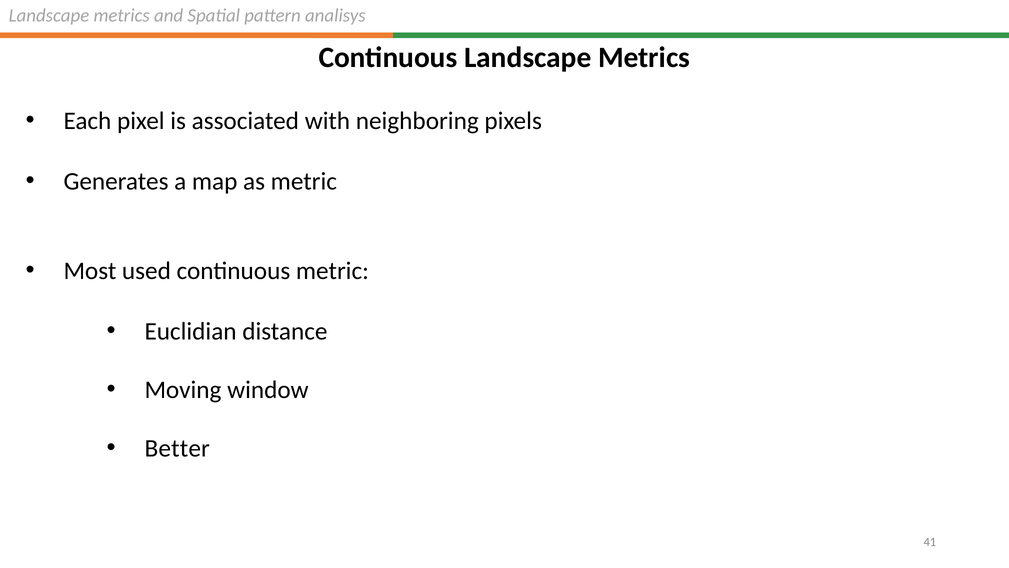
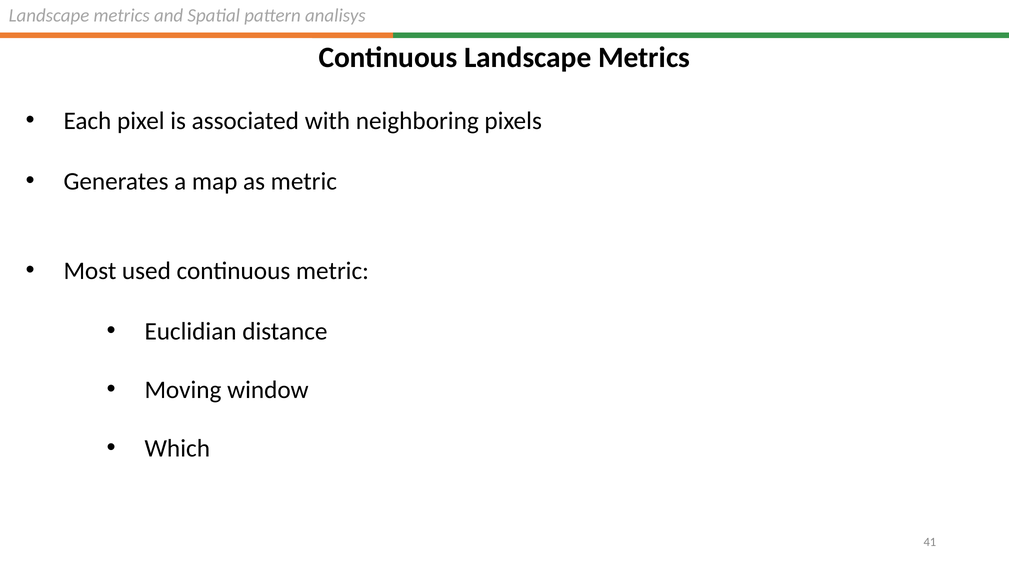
Better: Better -> Which (177, 448)
